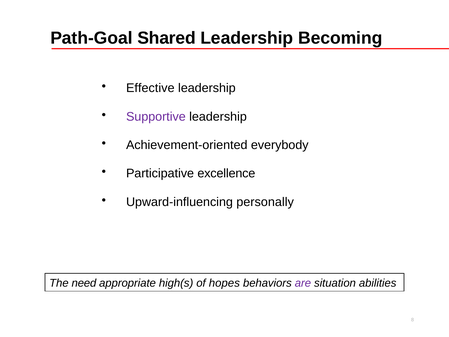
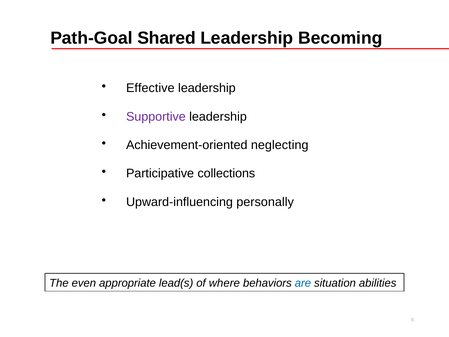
everybody: everybody -> neglecting (280, 145)
excellence: excellence -> collections (226, 173)
need: need -> even (84, 283)
high(s: high(s -> lead(s (176, 283)
hopes: hopes -> where (224, 283)
are colour: purple -> blue (303, 283)
